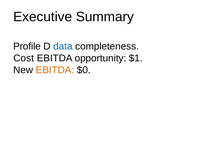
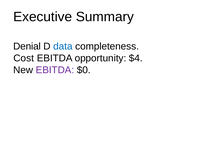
Profile: Profile -> Denial (27, 47)
$1: $1 -> $4 (136, 58)
EBITDA colour: orange -> purple (55, 70)
